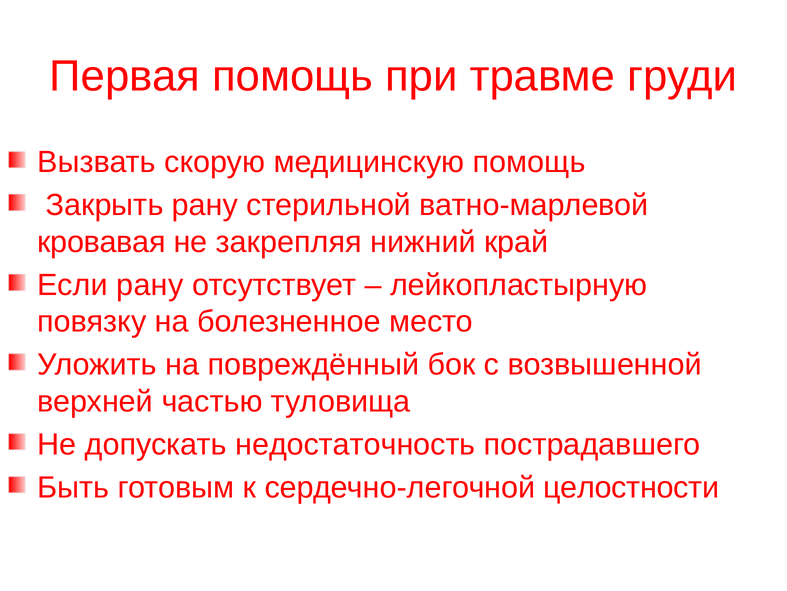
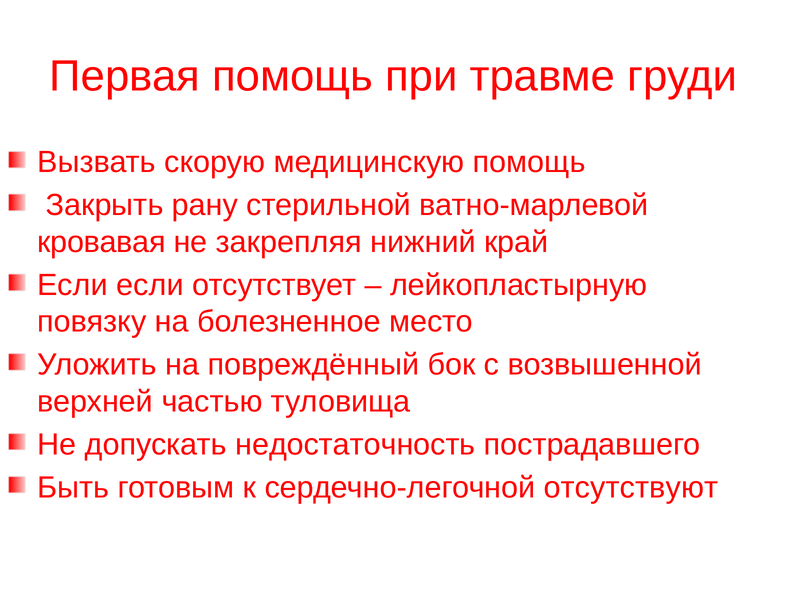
Если рану: рану -> если (150, 285)
целостности: целостности -> отсутствуют (631, 487)
